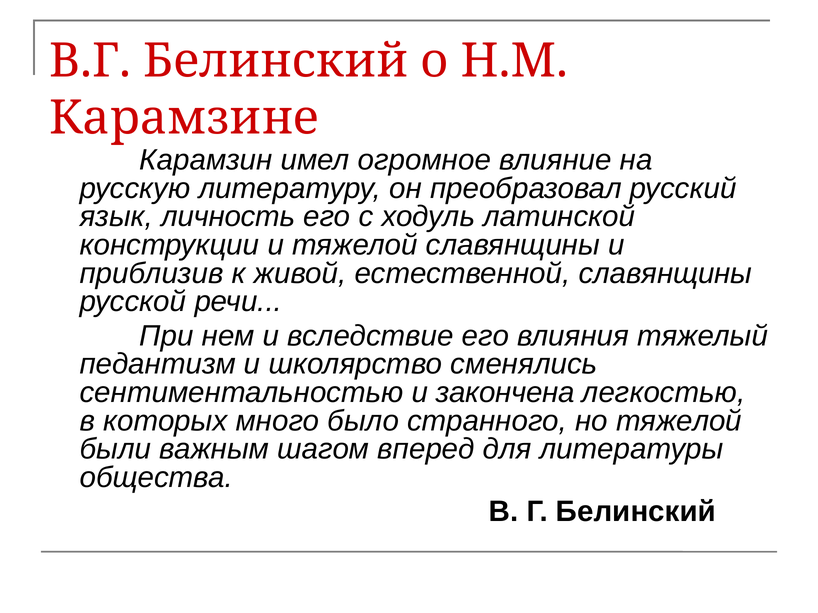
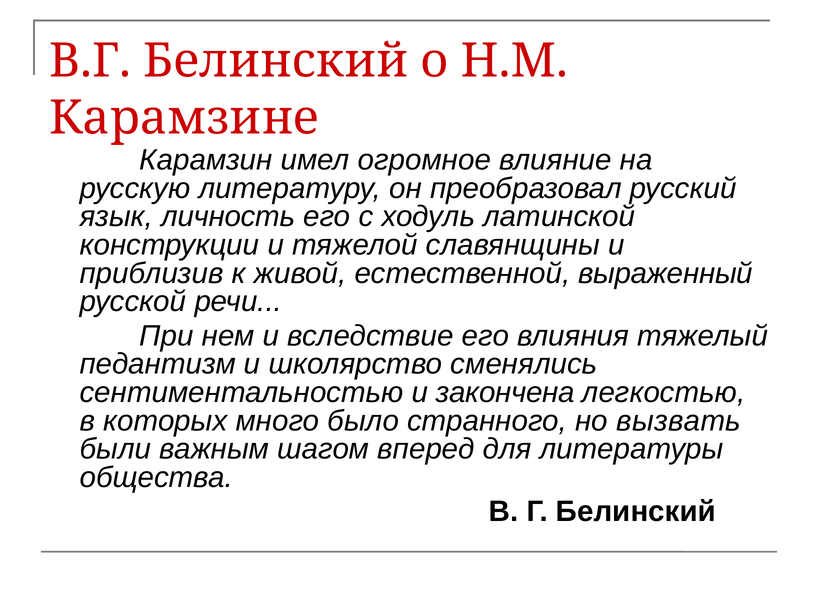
естественной славянщины: славянщины -> выраженный (666, 274)
но тяжелой: тяжелой -> вызвать (679, 421)
